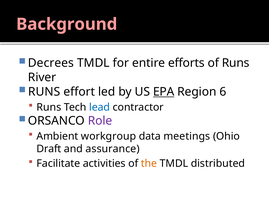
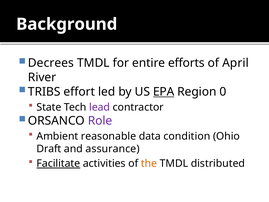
Background colour: pink -> white (67, 24)
of Runs: Runs -> April (236, 63)
RUNS: RUNS -> TRIBS (44, 92)
6: 6 -> 0 (223, 92)
Runs: Runs -> State (49, 107)
lead colour: blue -> purple (100, 107)
workgroup: workgroup -> reasonable (109, 136)
meetings: meetings -> condition (187, 136)
Facilitate underline: none -> present (58, 163)
